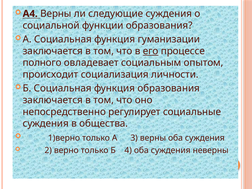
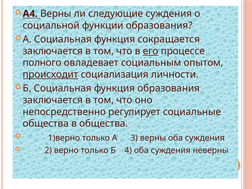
гуманизации: гуманизации -> сокращается (169, 39)
происходит underline: none -> present (50, 74)
суждения: суждения -> общества (46, 124)
